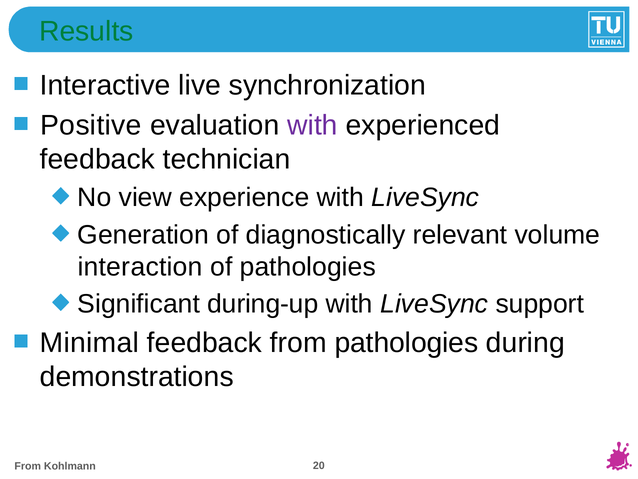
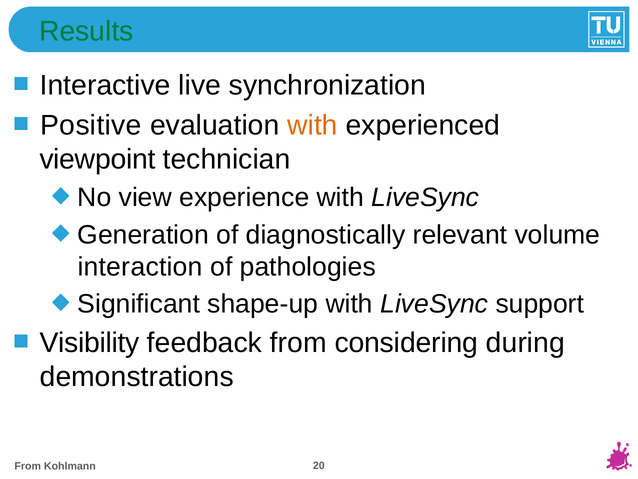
with colour: purple -> orange (313, 125)
feedback: feedback -> viewpoint (98, 159)
during-up: during-up -> shape-up (263, 304)
Minimal: Minimal -> Visibility (90, 343)
from pathologies: pathologies -> considering (406, 343)
